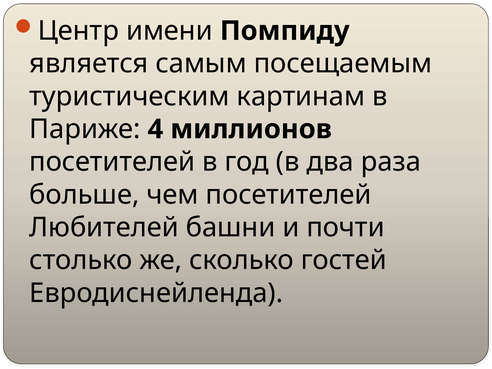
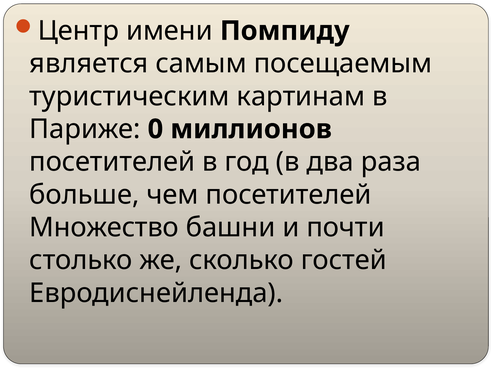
4: 4 -> 0 (155, 129)
Любителей: Любителей -> Множество (104, 228)
